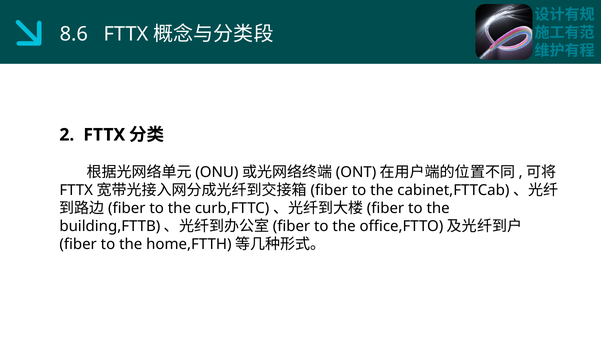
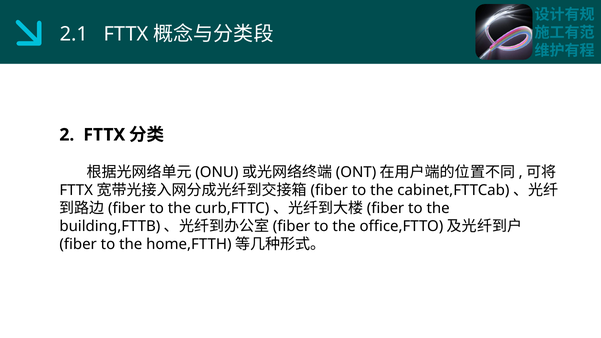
8.6: 8.6 -> 2.1 (74, 34)
